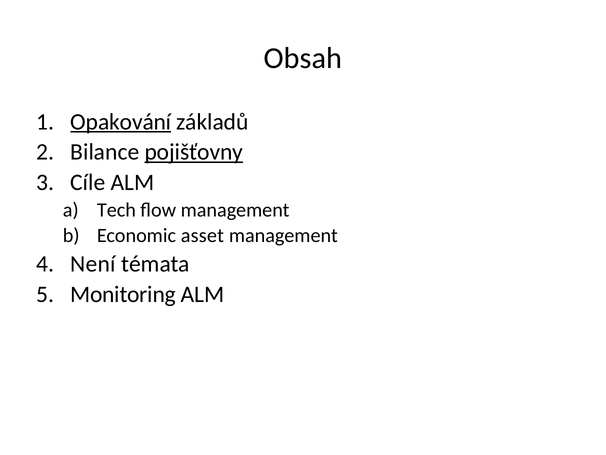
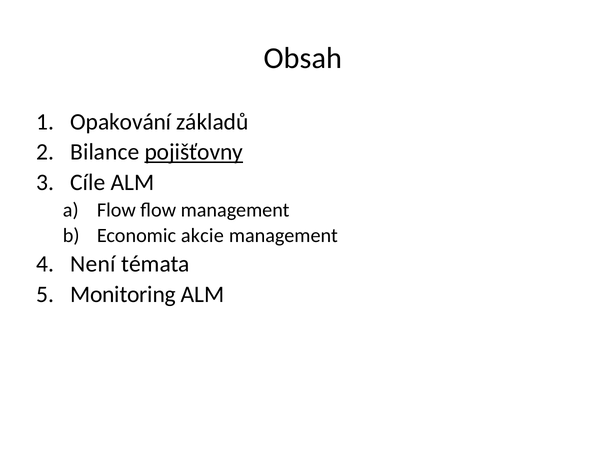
Opakování underline: present -> none (121, 122)
Tech: Tech -> Flow (116, 210)
asset: asset -> akcie (202, 236)
